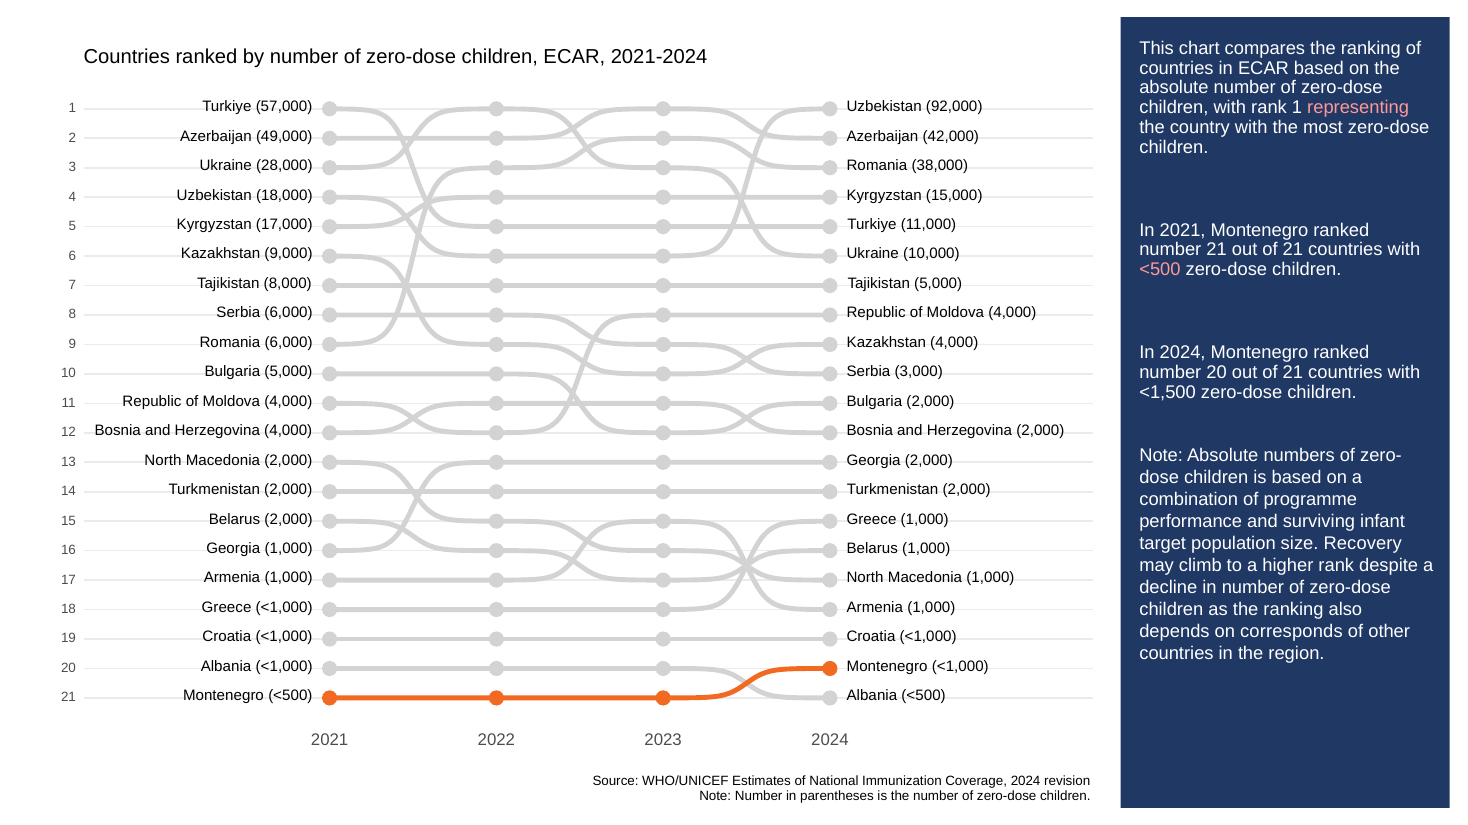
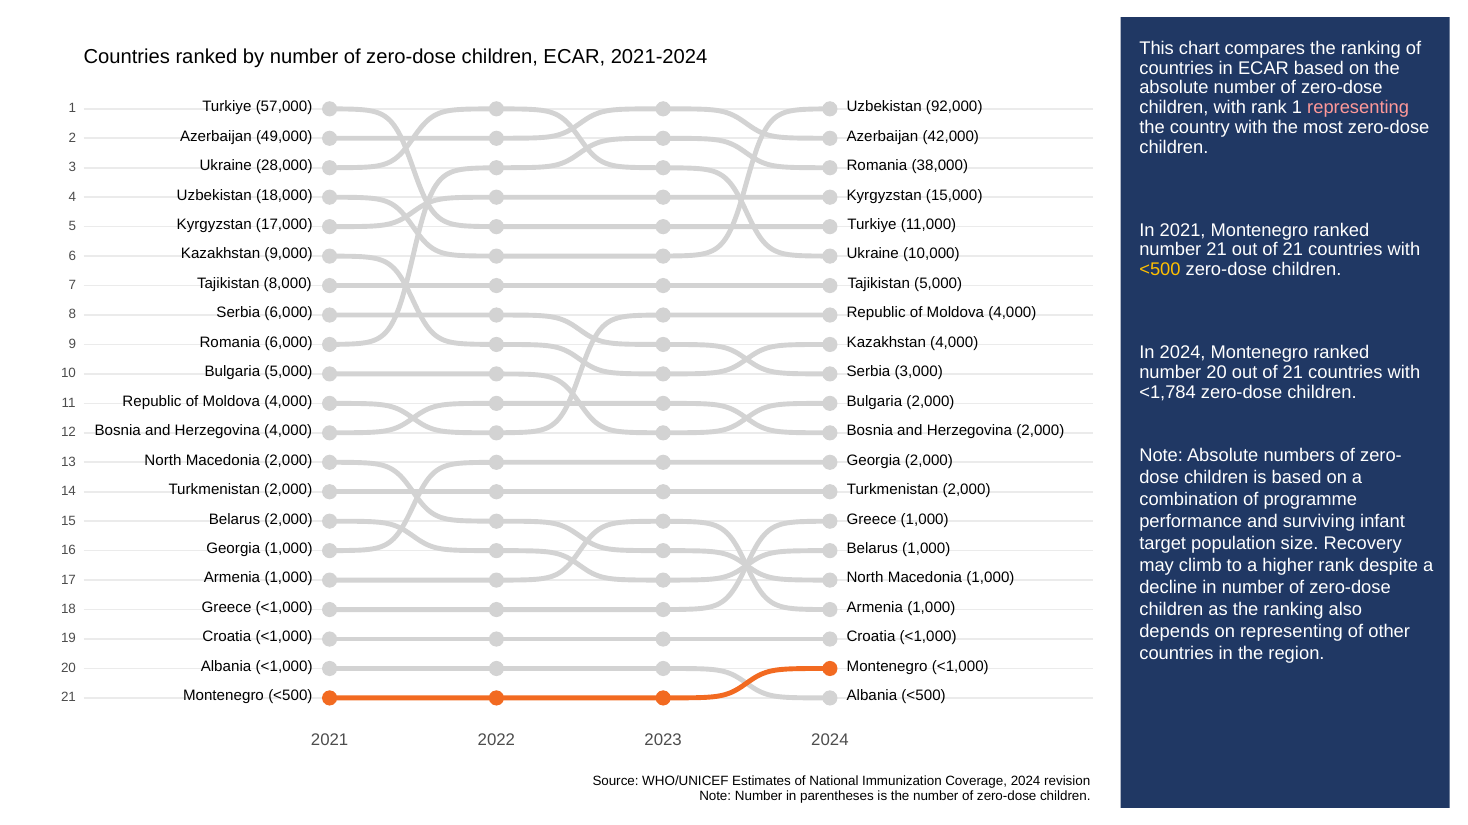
<500 colour: pink -> yellow (1160, 270)
<1,500: <1,500 -> <1,784 (1168, 392)
on corresponds: corresponds -> representing (1291, 632)
